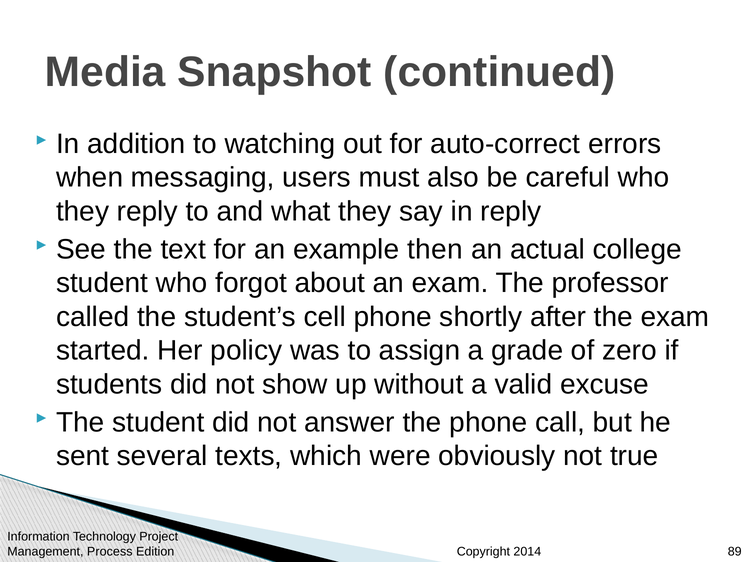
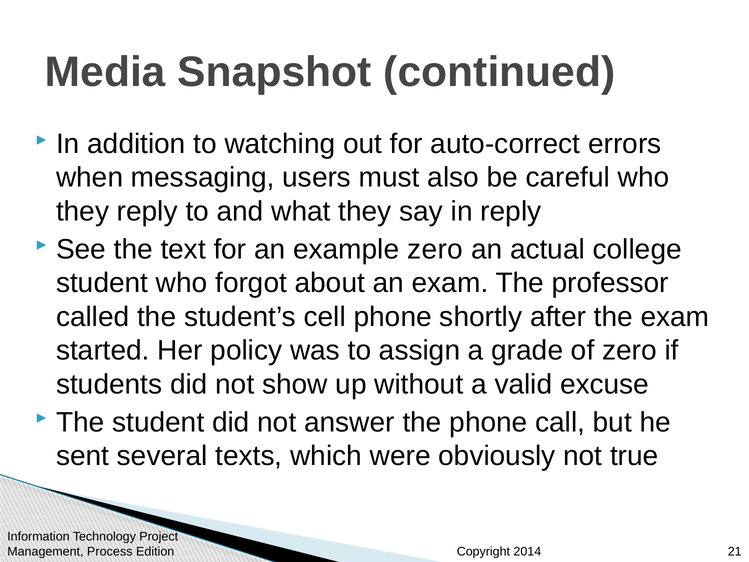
example then: then -> zero (435, 249)
89: 89 -> 21 (735, 551)
